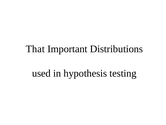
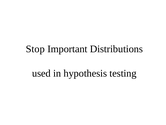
That: That -> Stop (35, 49)
